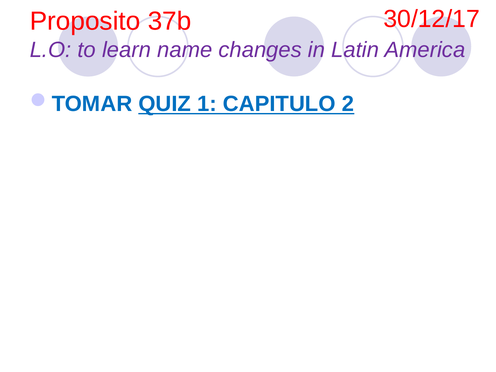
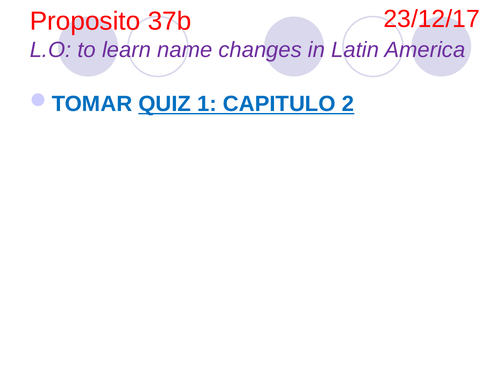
30/12/17: 30/12/17 -> 23/12/17 (432, 19)
